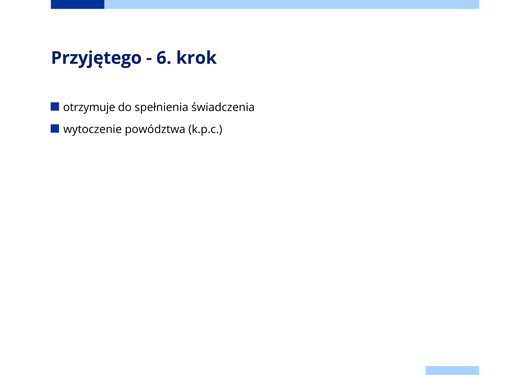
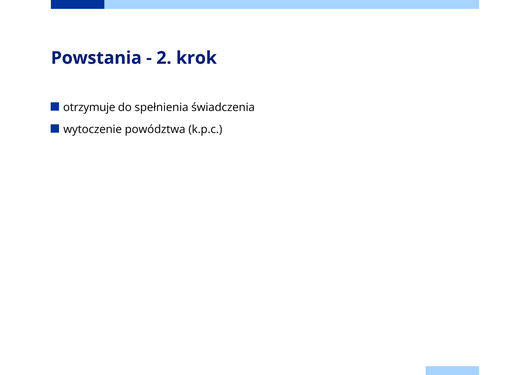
Przyjętego: Przyjętego -> Powstania (96, 58)
6: 6 -> 2 (164, 58)
